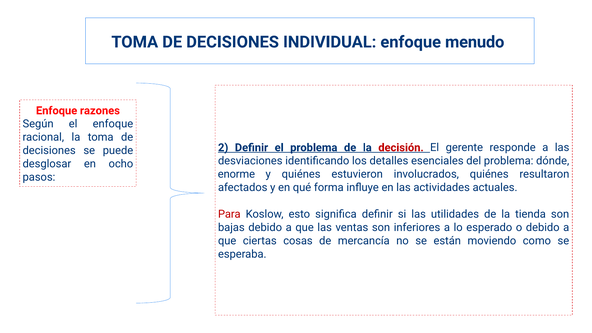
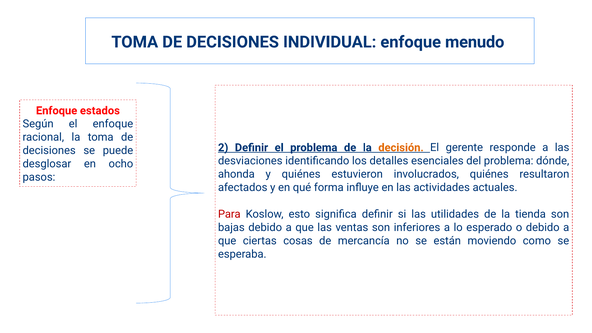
razones: razones -> estados (100, 111)
decisión colour: red -> orange (401, 148)
enorme: enorme -> ahonda (236, 174)
